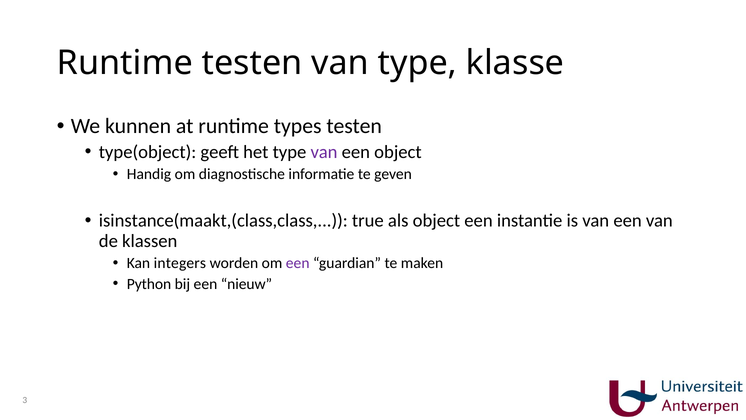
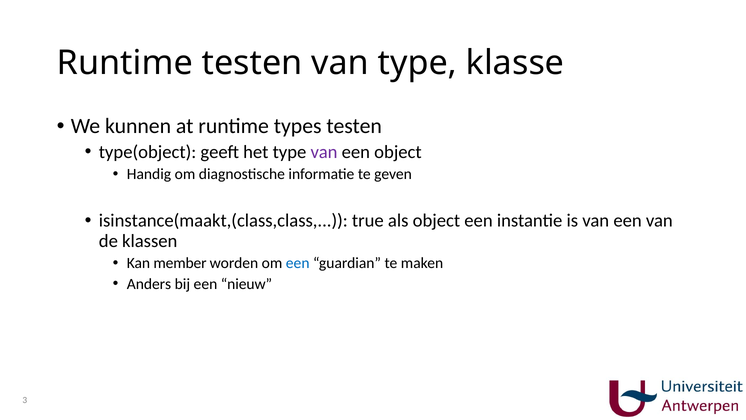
integers: integers -> member (180, 263)
een colour: purple -> blue (298, 263)
Python: Python -> Anders (149, 284)
